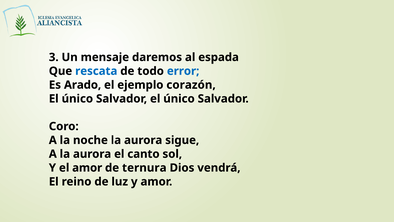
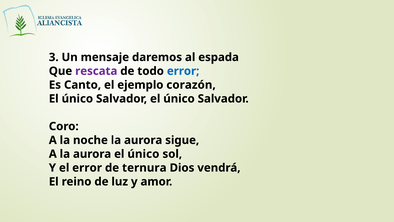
rescata colour: blue -> purple (96, 71)
Arado: Arado -> Canto (83, 85)
aurora el canto: canto -> único (143, 154)
el amor: amor -> error (87, 168)
